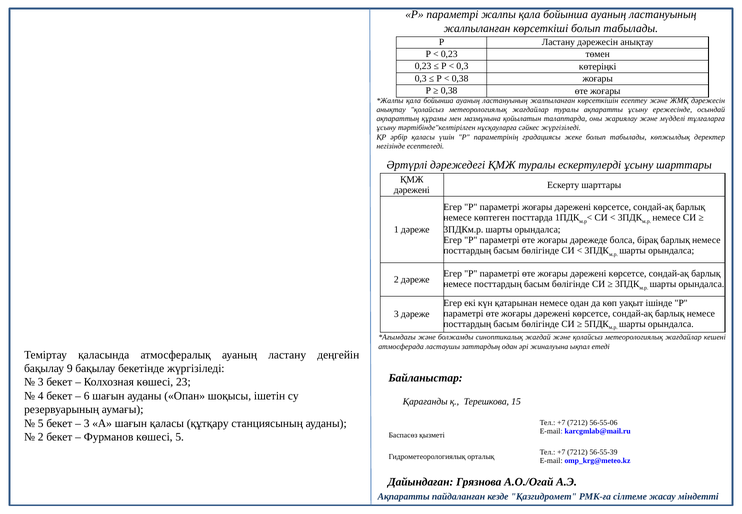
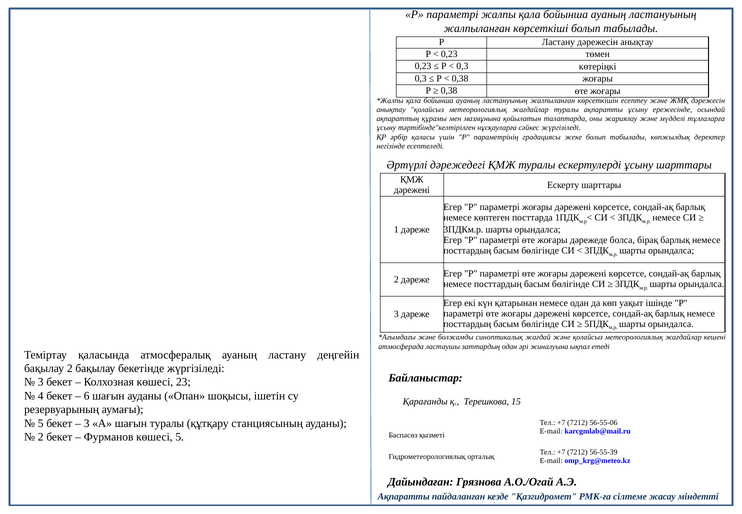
бақылау 9: 9 -> 2 (70, 368)
шағын қаласы: қаласы -> туралы (167, 423)
